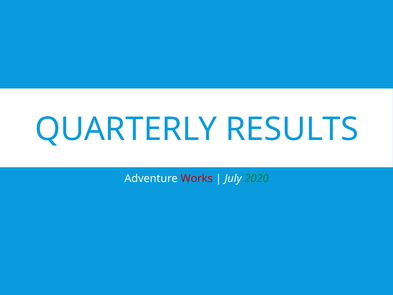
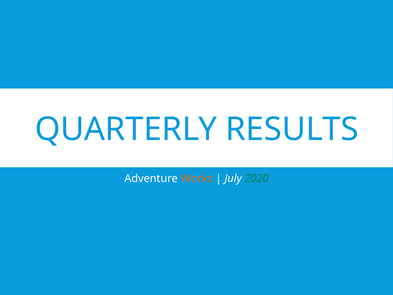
Works colour: red -> orange (197, 178)
